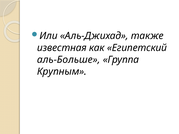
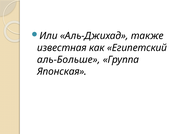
Крупным: Крупным -> Японская (62, 72)
